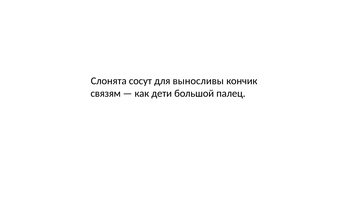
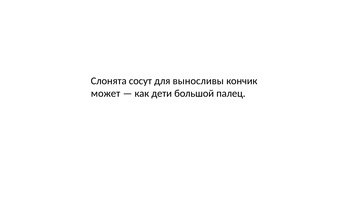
связям: связям -> может (106, 93)
